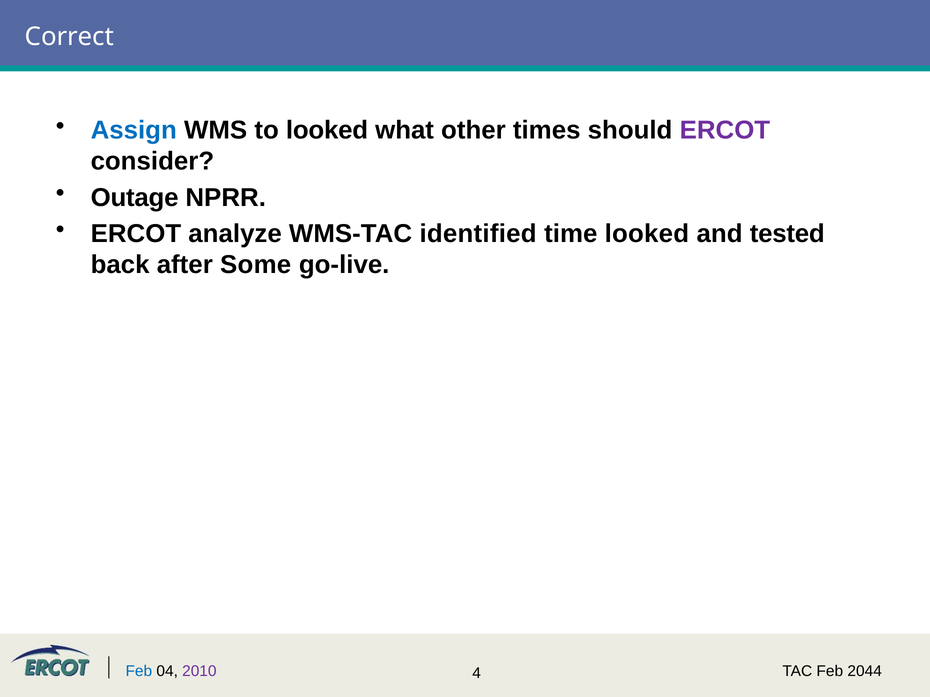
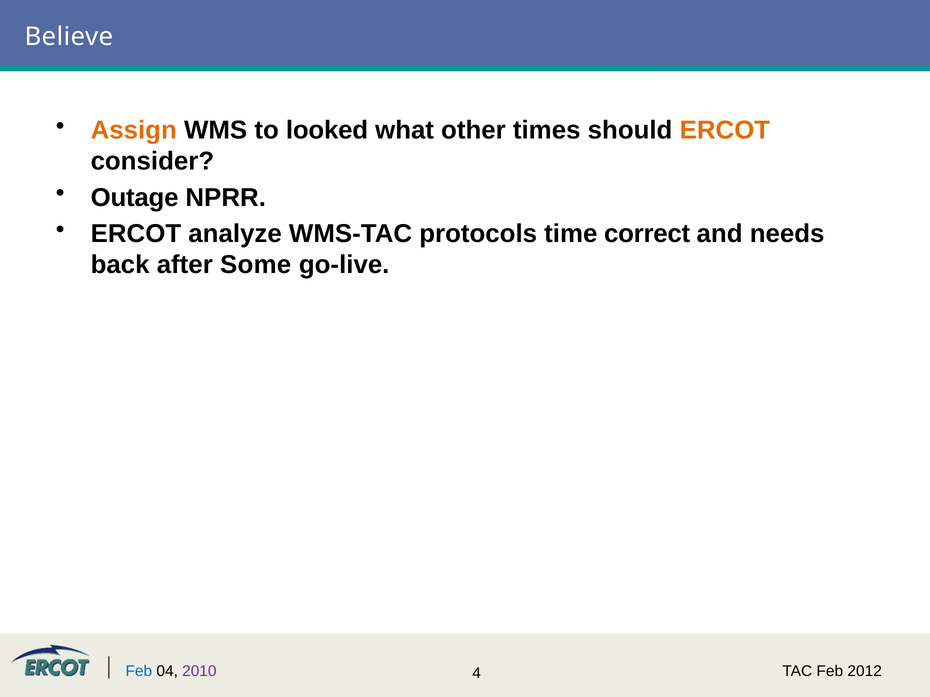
Correct: Correct -> Believe (69, 37)
Assign colour: blue -> orange (134, 130)
ERCOT colour: purple -> orange (725, 130)
identified: identified -> protocols (478, 234)
time looked: looked -> correct (647, 234)
tested: tested -> needs (787, 234)
2044: 2044 -> 2012 (865, 672)
